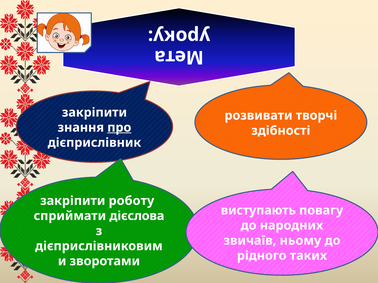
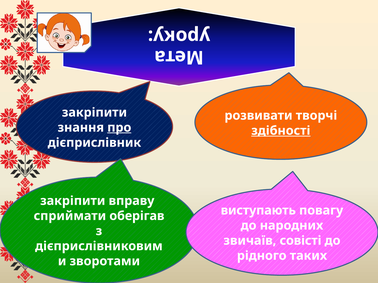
здібності underline: none -> present (281, 131)
роботу: роботу -> вправу (132, 201)
дієслова: дієслова -> оберігав (137, 216)
ньому: ньому -> совісті (301, 241)
